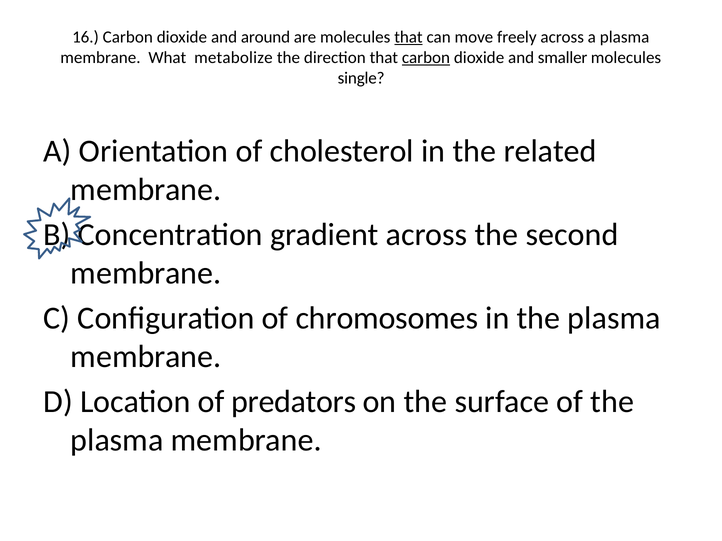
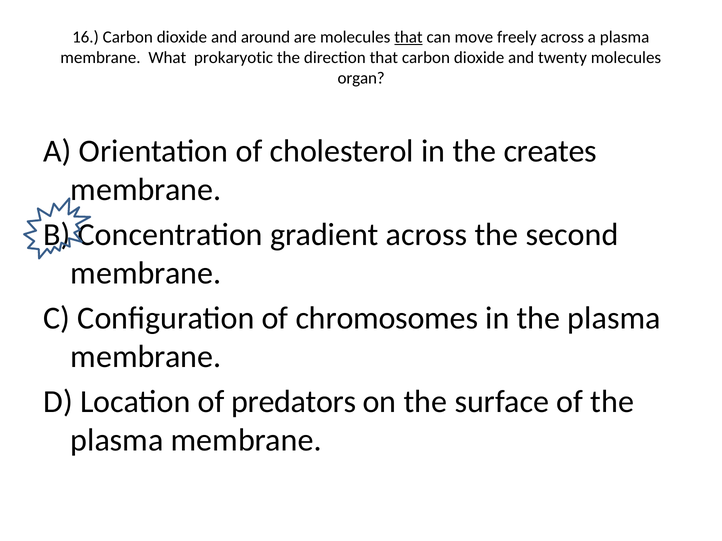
metabolize: metabolize -> prokaryotic (234, 58)
carbon underline: present -> none (426, 58)
smaller: smaller -> twenty (562, 58)
single: single -> organ (361, 78)
related: related -> creates (550, 151)
